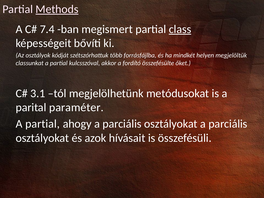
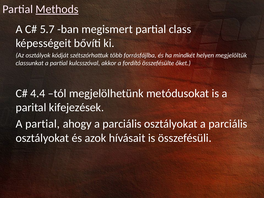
7.4: 7.4 -> 5.7 (47, 29)
class underline: present -> none (180, 29)
3.1: 3.1 -> 4.4 (38, 93)
paraméter: paraméter -> kifejezések (76, 107)
